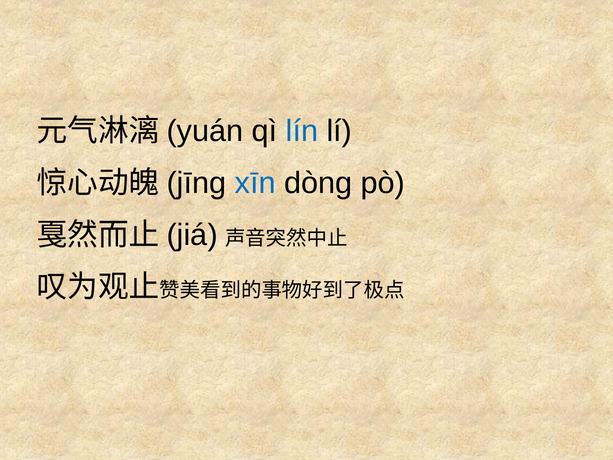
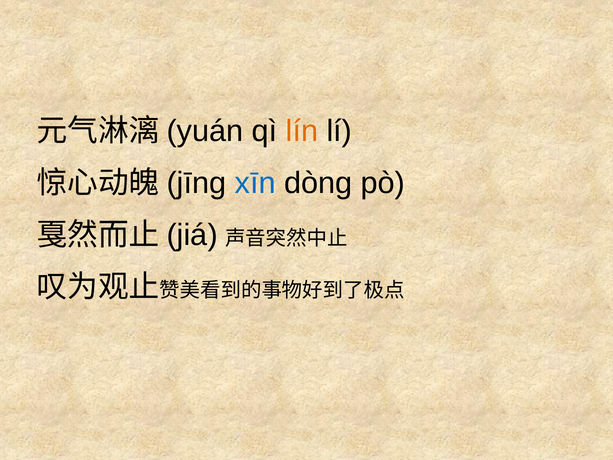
lín colour: blue -> orange (302, 131)
